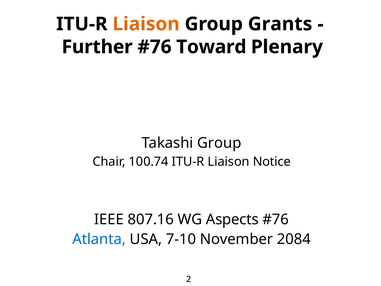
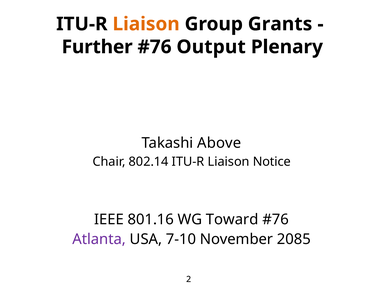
Toward: Toward -> Output (211, 47)
Takashi Group: Group -> Above (219, 143)
100.74: 100.74 -> 802.14 (149, 161)
807.16: 807.16 -> 801.16 (151, 219)
Aspects: Aspects -> Toward (232, 219)
Atlanta colour: blue -> purple (99, 239)
2084: 2084 -> 2085 (294, 239)
